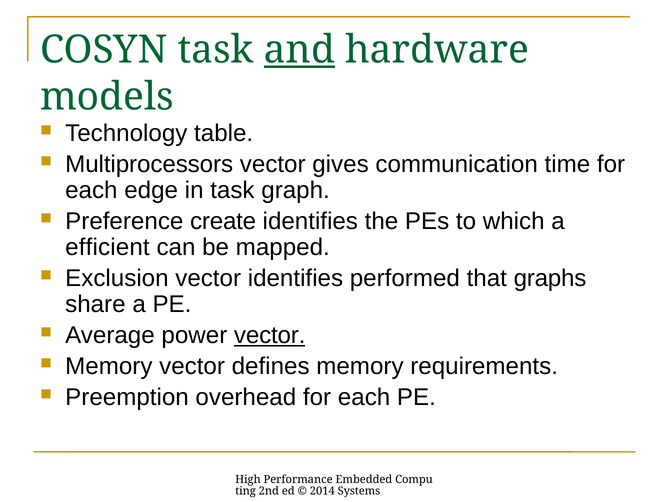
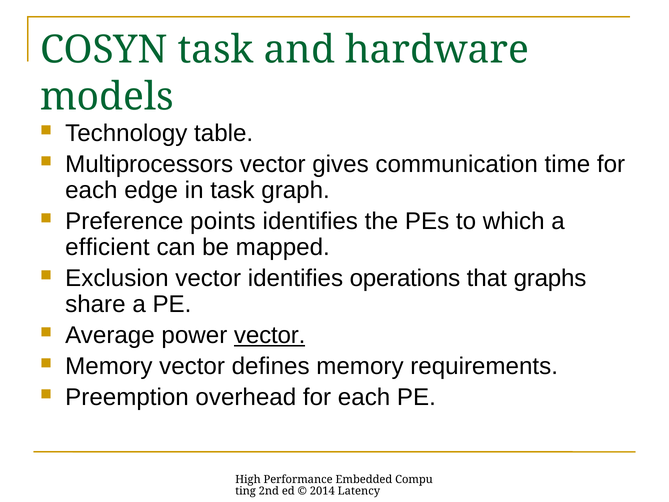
and underline: present -> none (299, 50)
create: create -> points (223, 221)
performed: performed -> operations (405, 278)
Systems: Systems -> Latency (359, 491)
